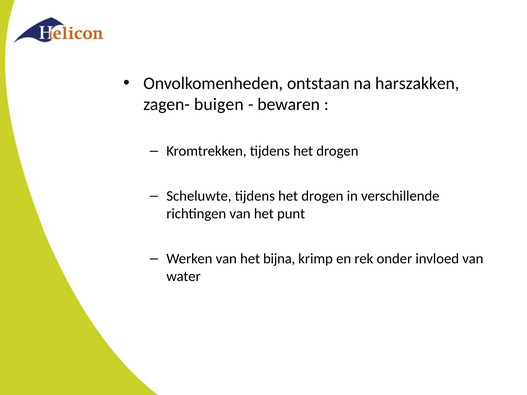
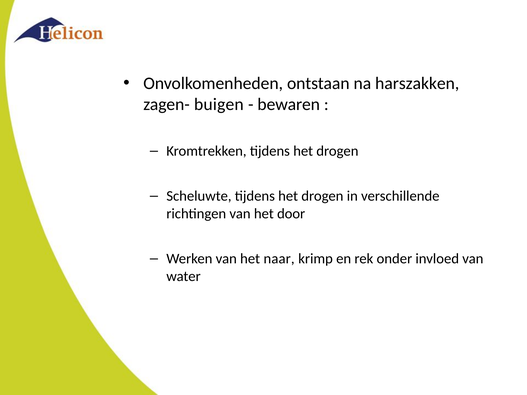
punt: punt -> door (291, 214)
bijna: bijna -> naar (279, 259)
